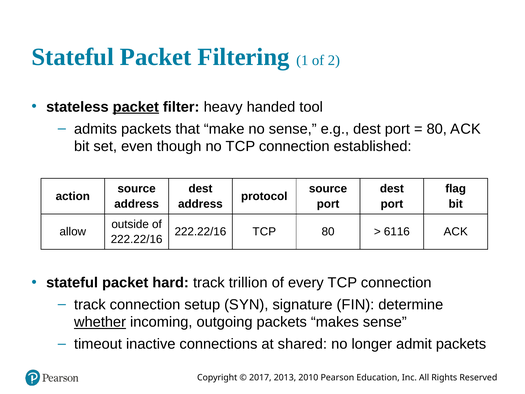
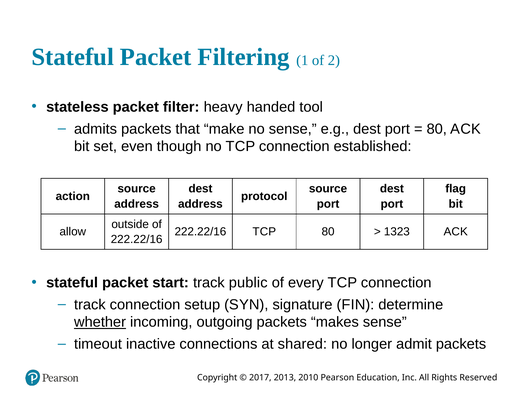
packet underline: present -> none (136, 107)
6116: 6116 -> 1323 (397, 232)
hard: hard -> start (171, 283)
trillion: trillion -> public (248, 283)
